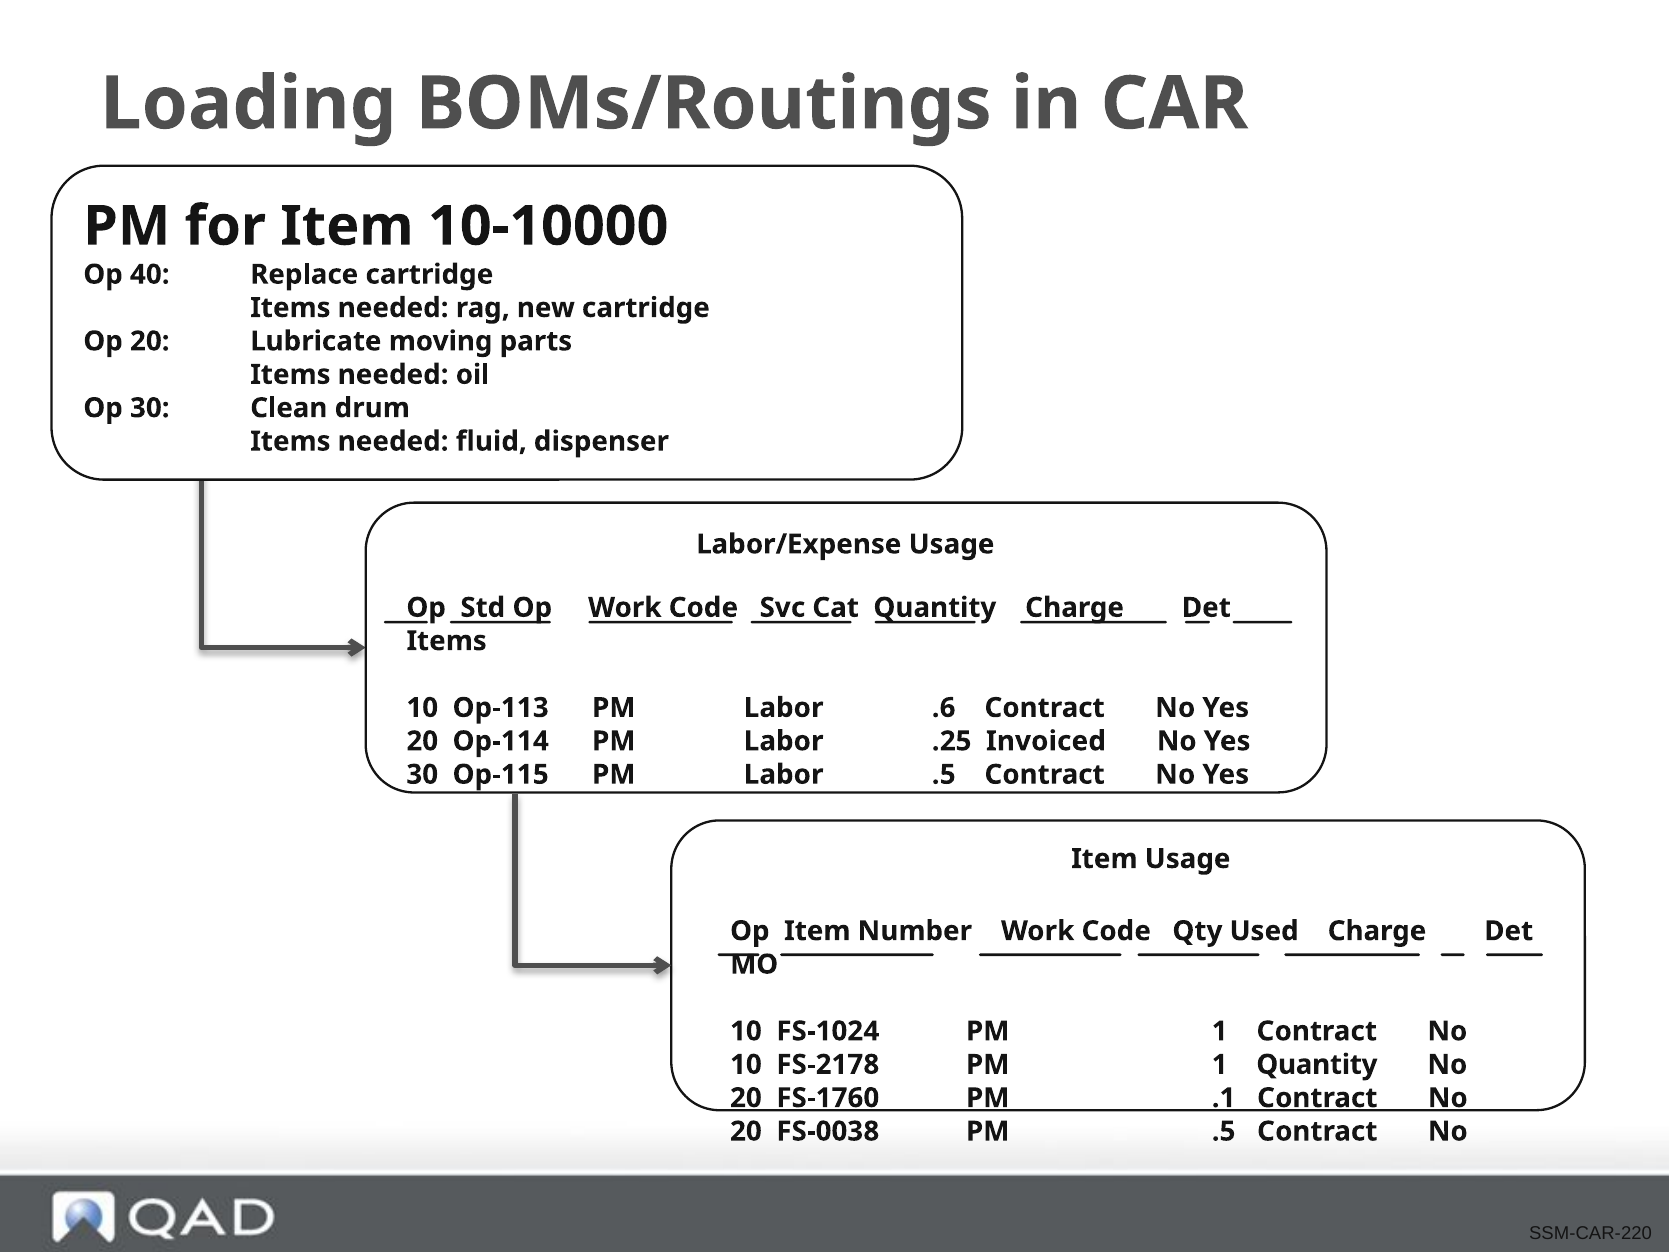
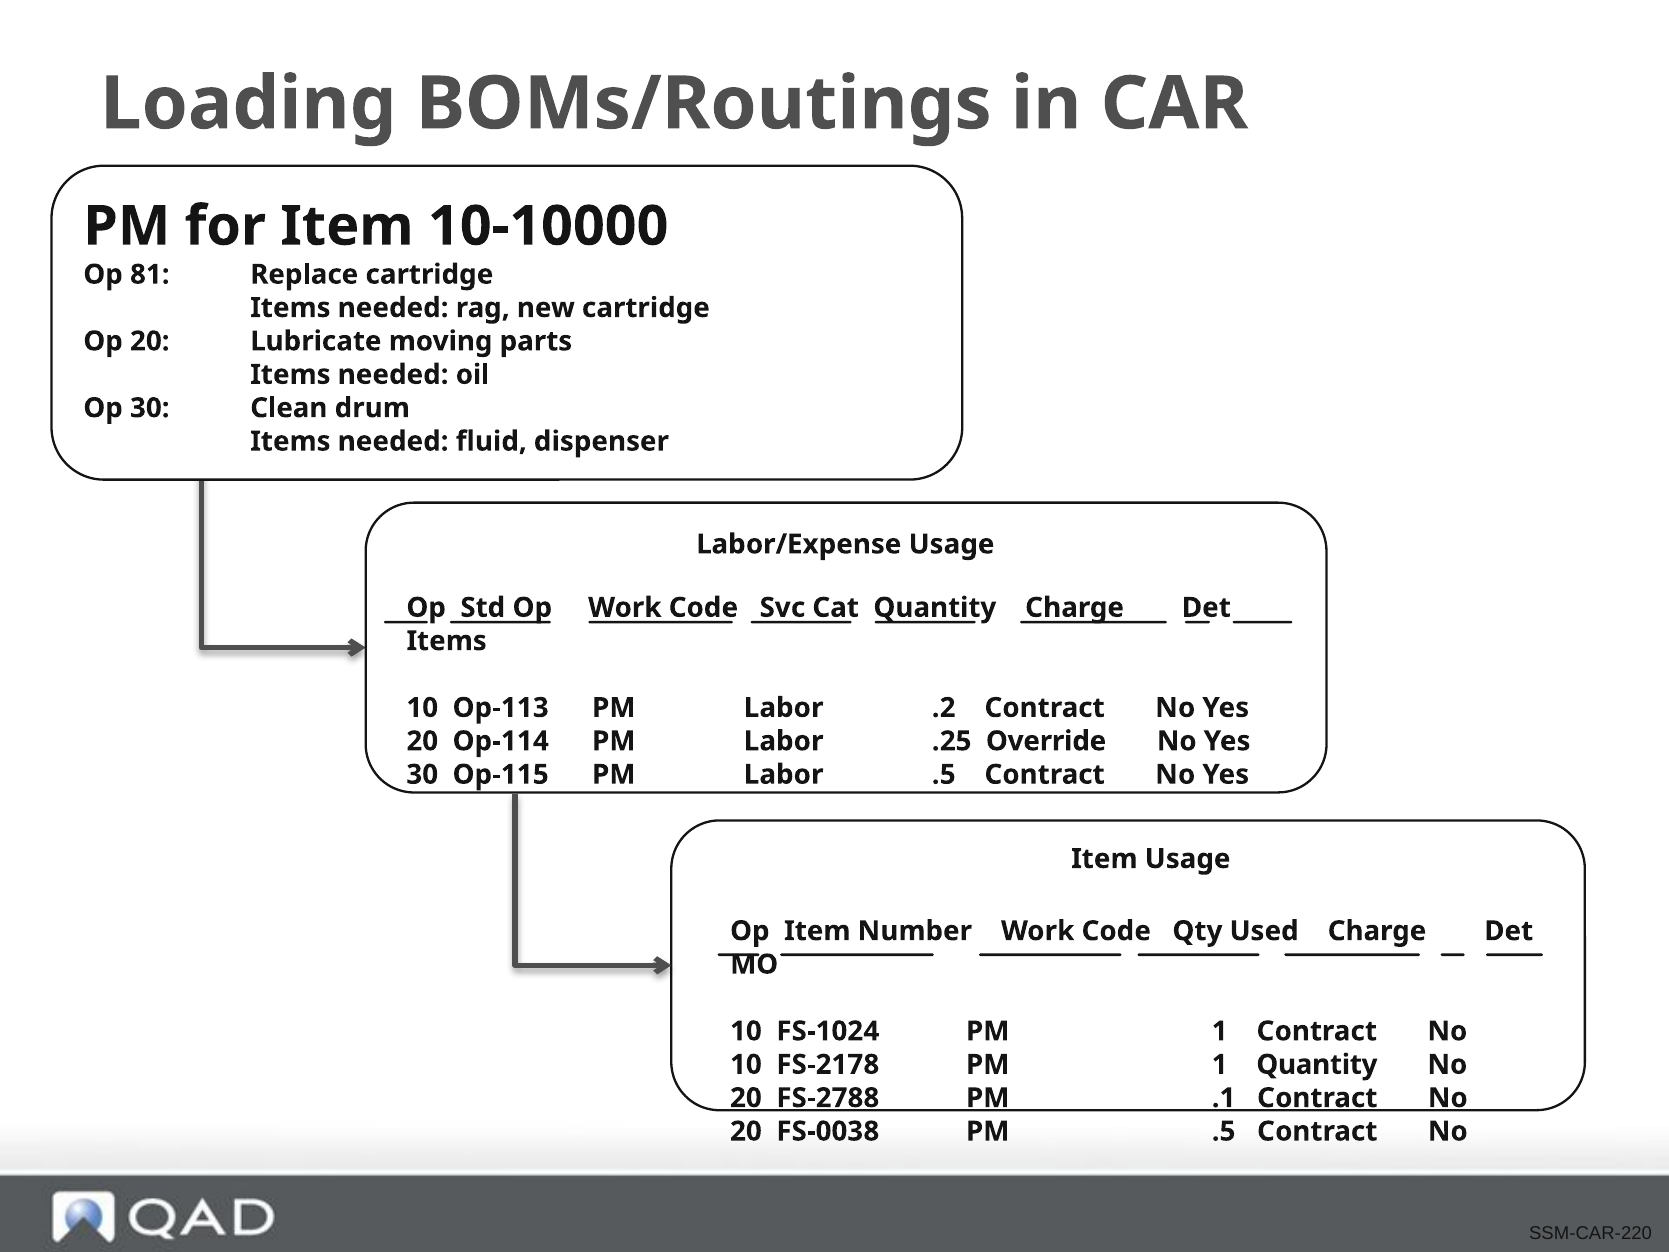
40: 40 -> 81 (150, 274)
.6: .6 -> .2 (944, 708)
Invoiced: Invoiced -> Override (1046, 741)
FS-1760: FS-1760 -> FS-2788 (828, 1098)
